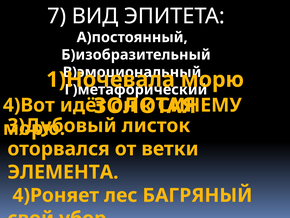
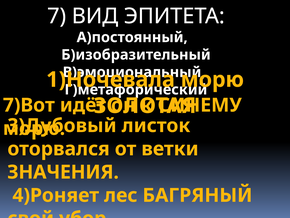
4)Вот: 4)Вот -> 7)Вот (29, 105)
ЭЛЕМЕНТА: ЭЛЕМЕНТА -> ЗНАЧЕНИЯ (63, 172)
